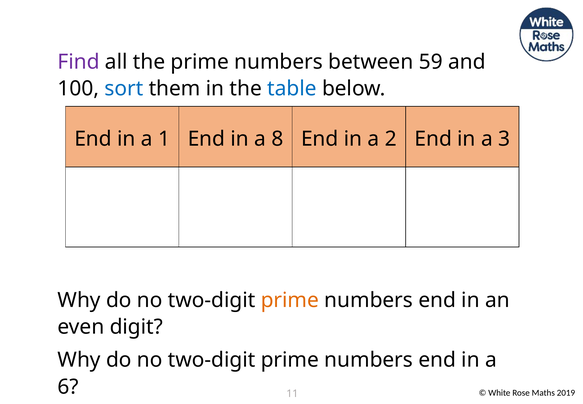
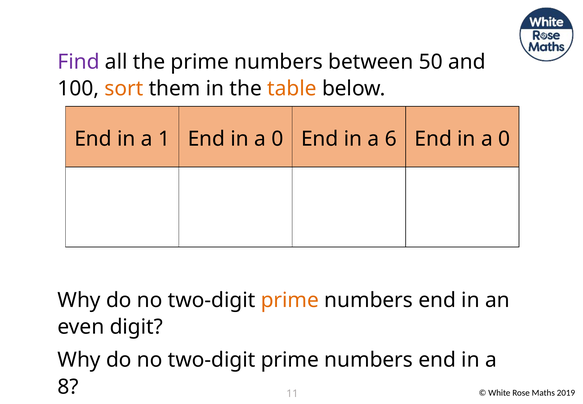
59: 59 -> 50 (431, 62)
sort colour: blue -> orange (124, 89)
table colour: blue -> orange (292, 89)
8: 8 -> 0 (277, 139)
2: 2 -> 6 (391, 139)
3: 3 -> 0 (504, 139)
6: 6 -> 8 (68, 386)
